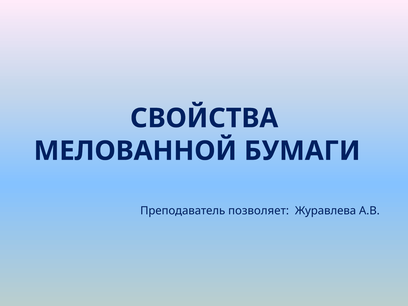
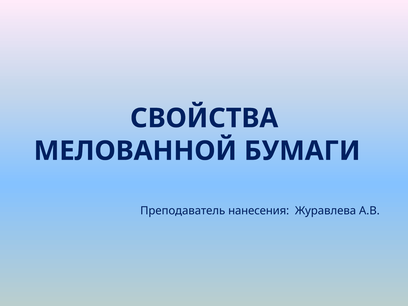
позволяет: позволяет -> нанесения (259, 211)
